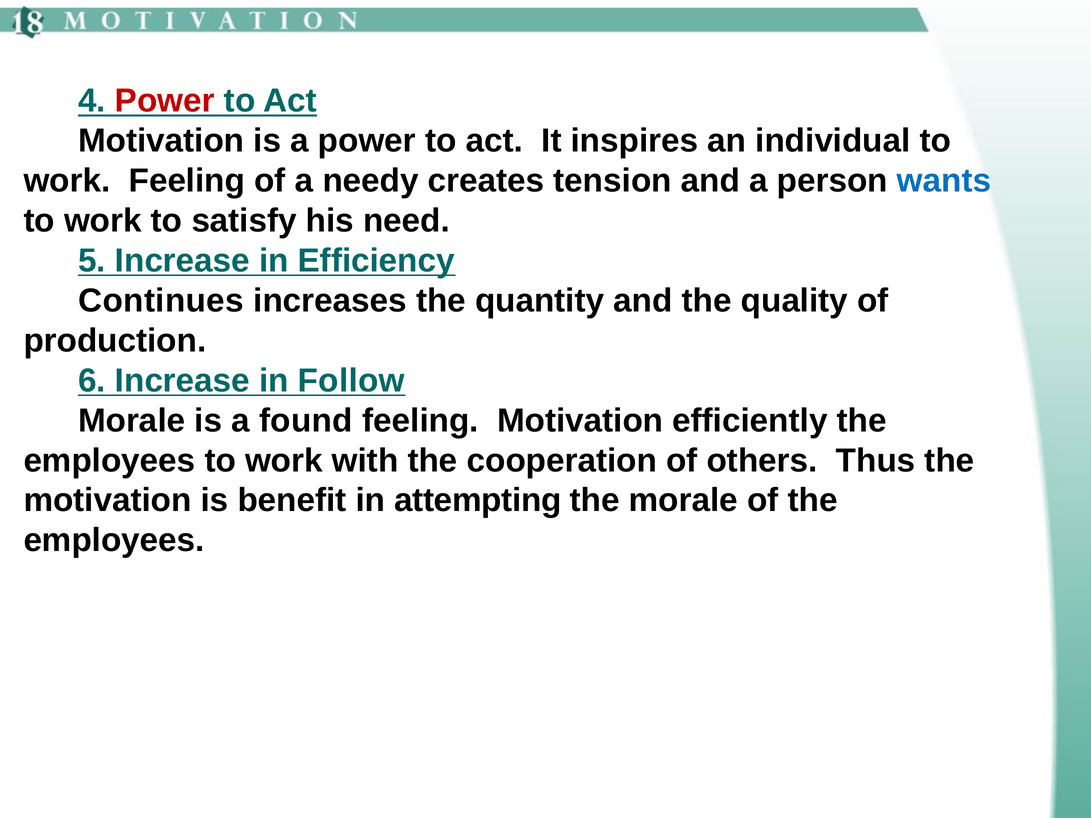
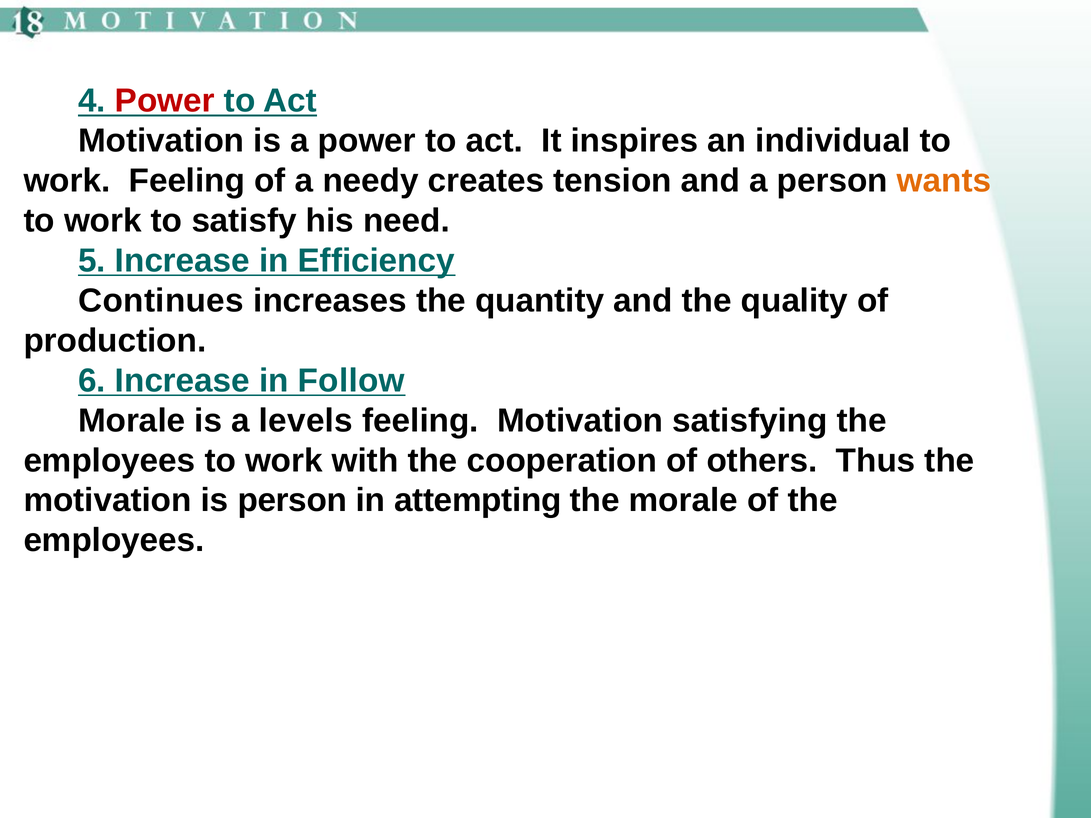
wants colour: blue -> orange (944, 181)
found: found -> levels (306, 421)
efficiently: efficiently -> satisfying (750, 421)
is benefit: benefit -> person (292, 501)
